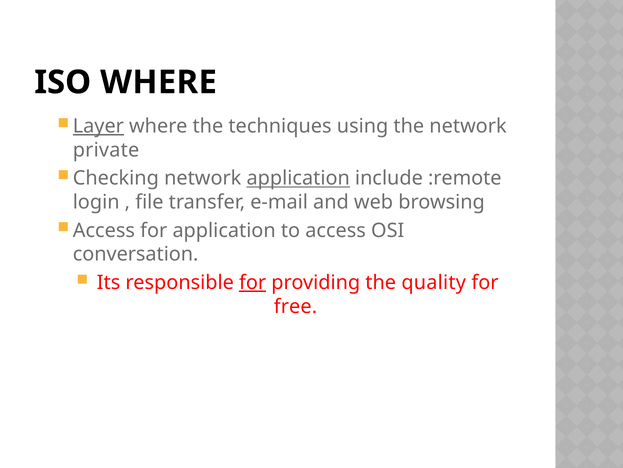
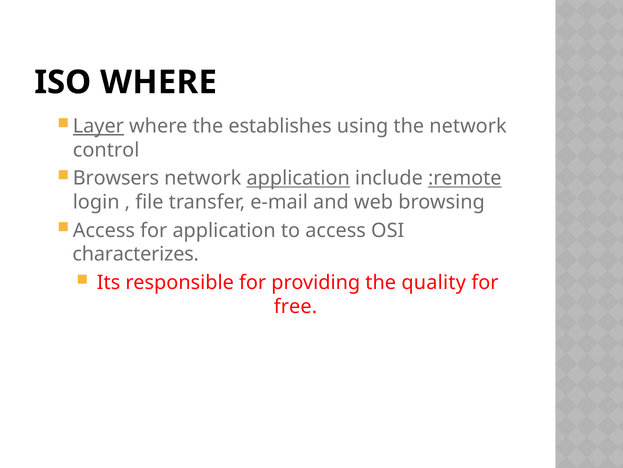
techniques: techniques -> establishes (280, 126)
private: private -> control (106, 150)
Checking: Checking -> Browsers (116, 178)
:remote underline: none -> present (465, 178)
conversation: conversation -> characterizes (136, 254)
for underline: present -> none (253, 282)
